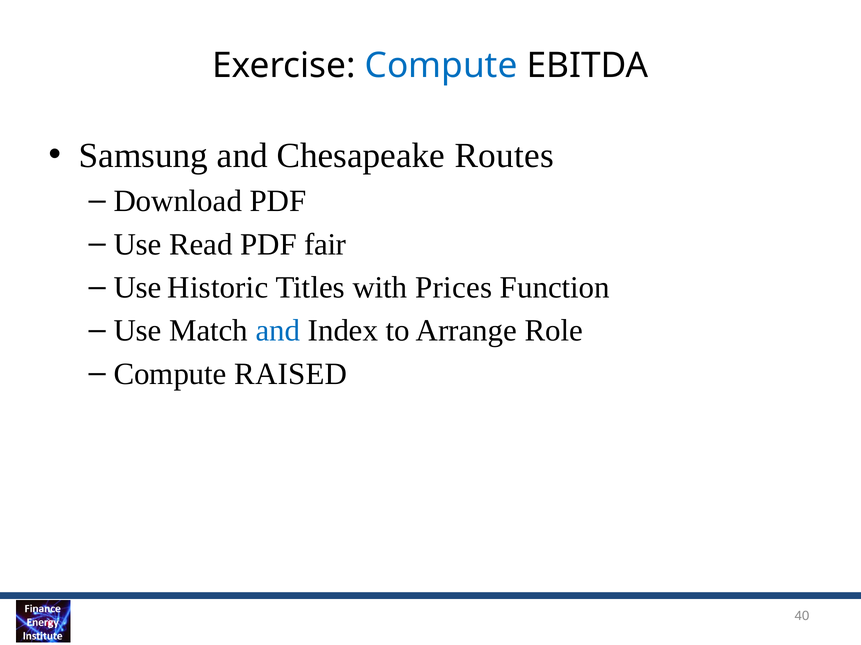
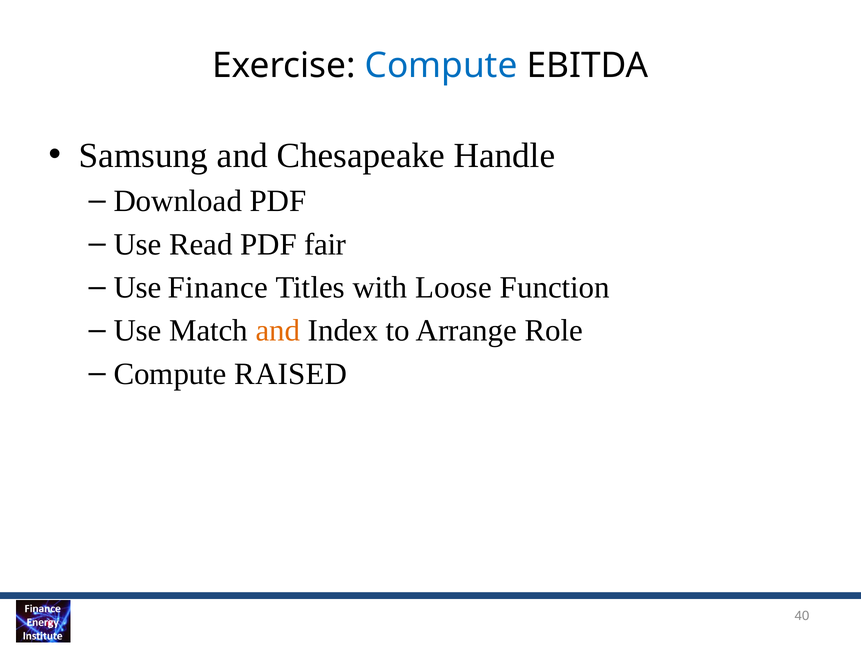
Routes: Routes -> Handle (505, 156)
Historic: Historic -> Finance (218, 288)
Prices: Prices -> Loose (454, 288)
and colour: blue -> orange (278, 331)
